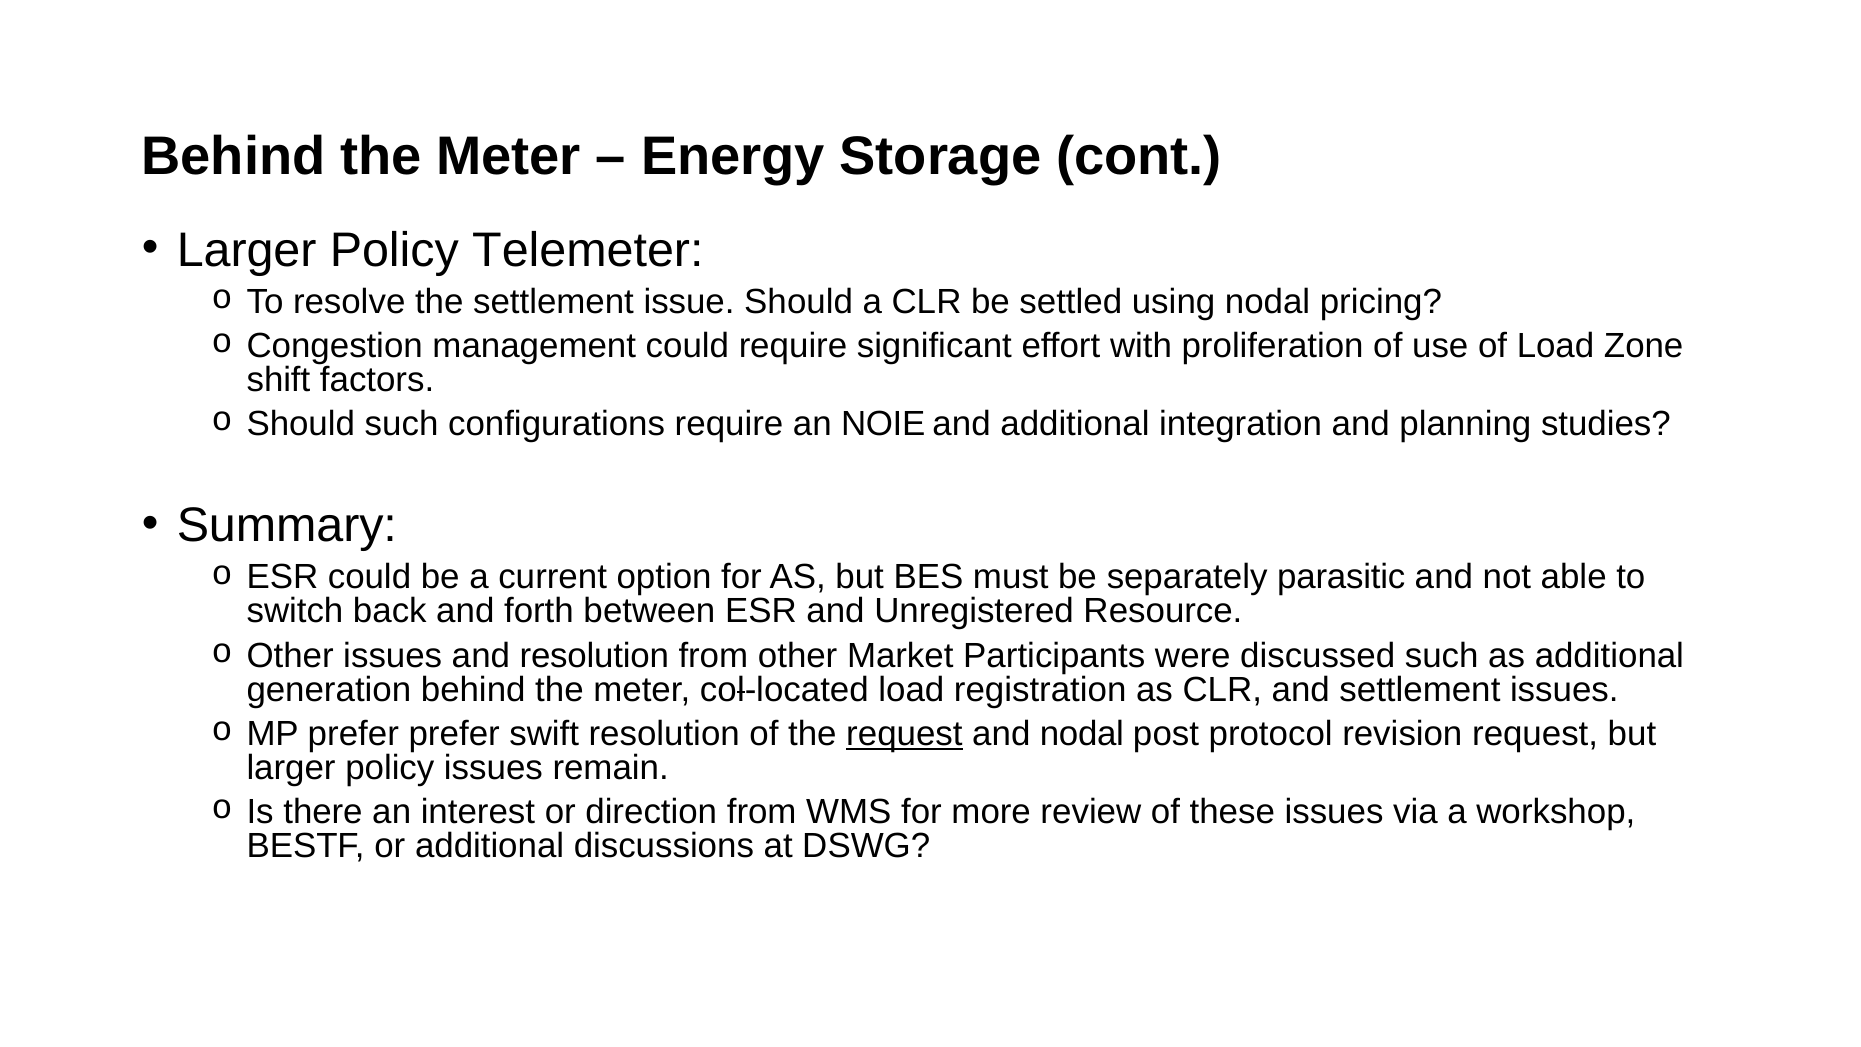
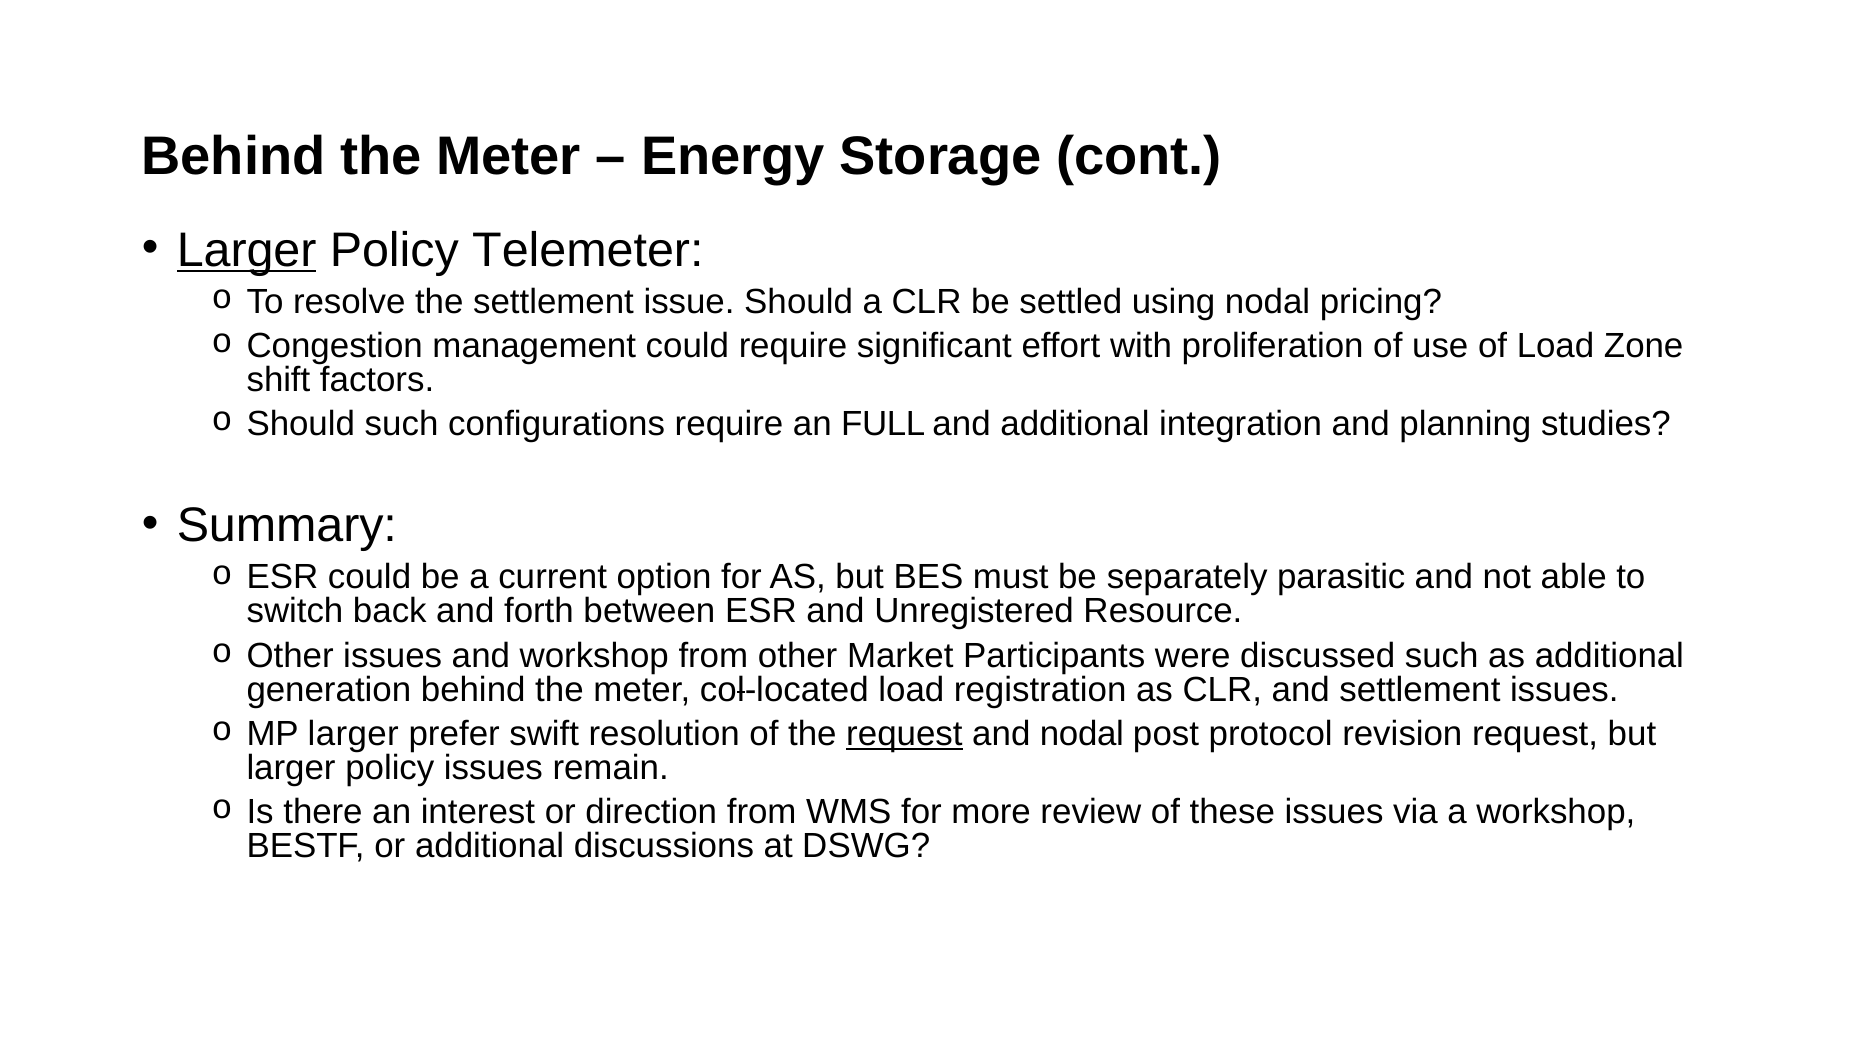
Larger underline: none -> present (247, 250)
NOIE: NOIE -> FULL (883, 424)
and resolution: resolution -> workshop (594, 656)
MP prefer: prefer -> larger (353, 734)
